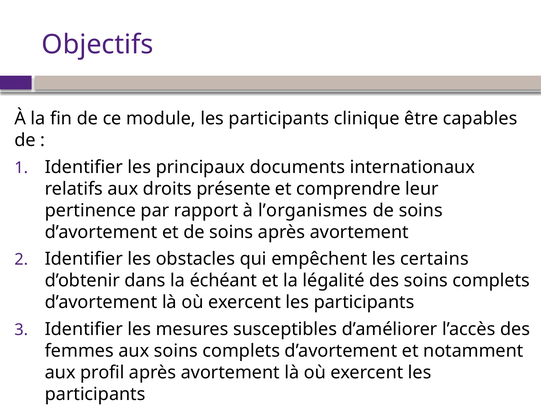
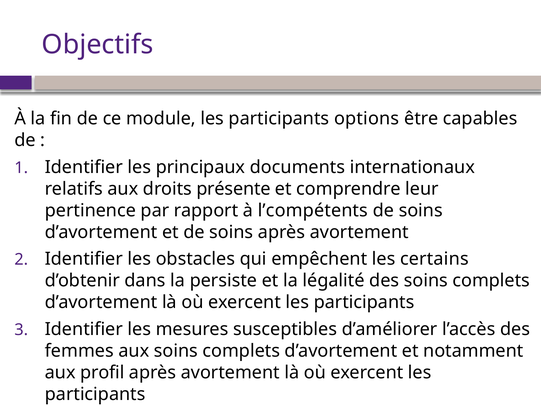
clinique: clinique -> options (367, 118)
l’organismes: l’organismes -> l’compétents (313, 210)
échéant: échéant -> persiste (223, 280)
